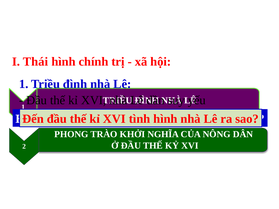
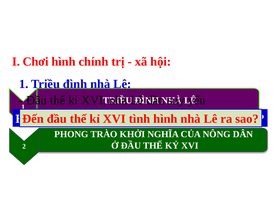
Thái: Thái -> Chơi (36, 62)
